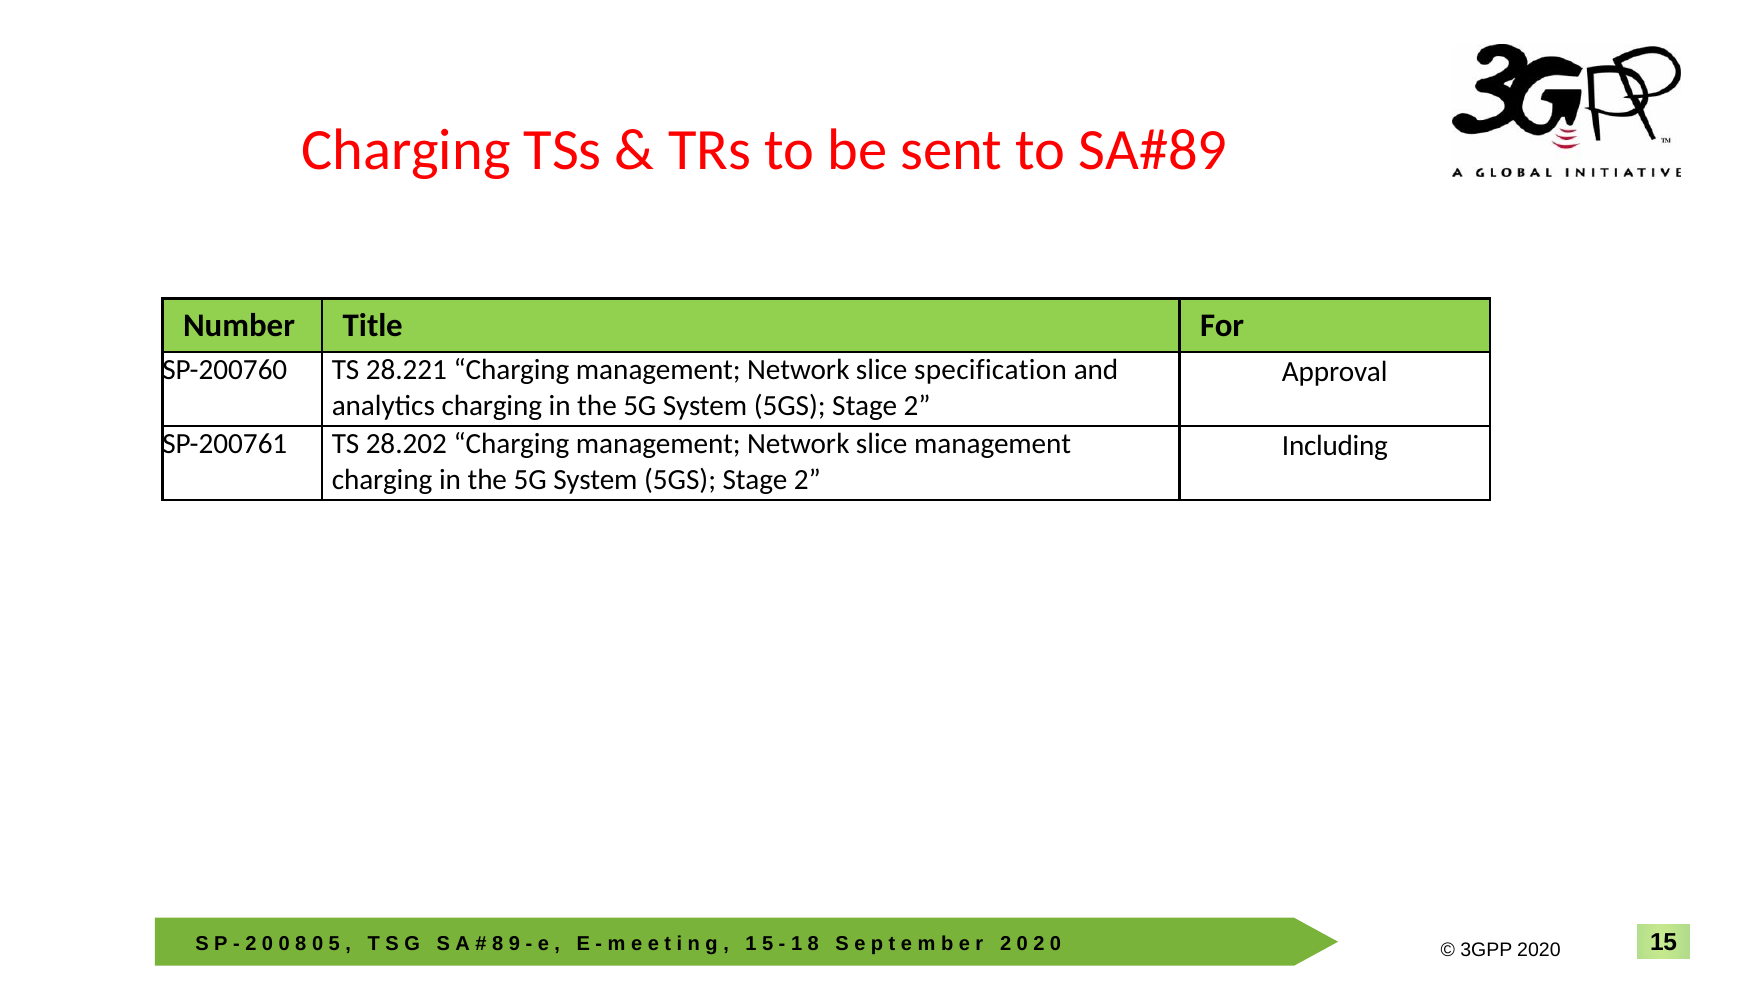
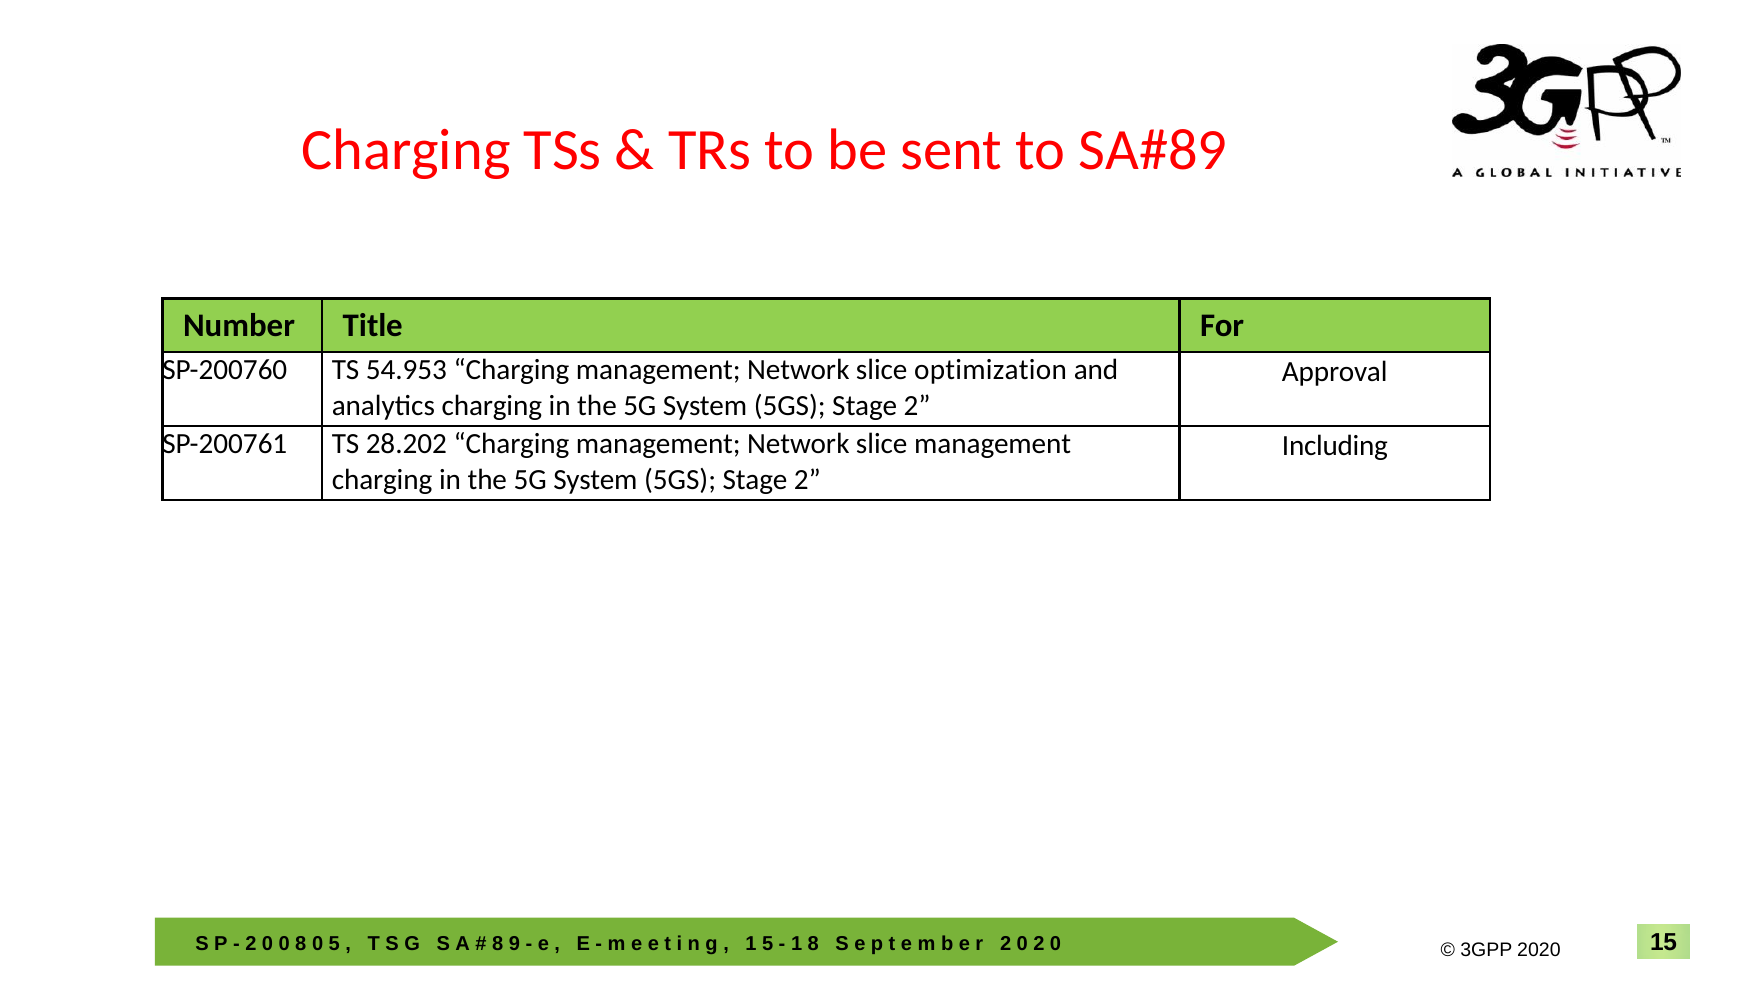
28.221: 28.221 -> 54.953 (406, 370)
specification: specification -> optimization (991, 370)
